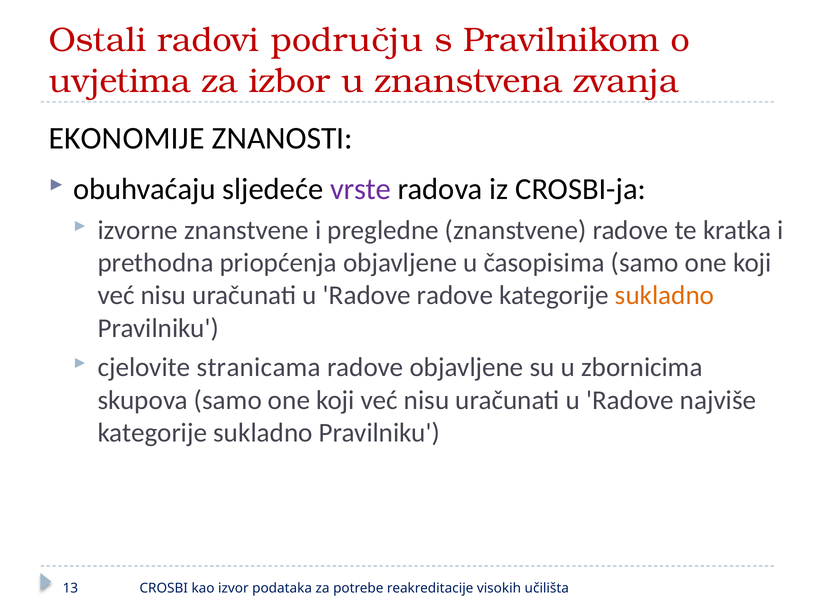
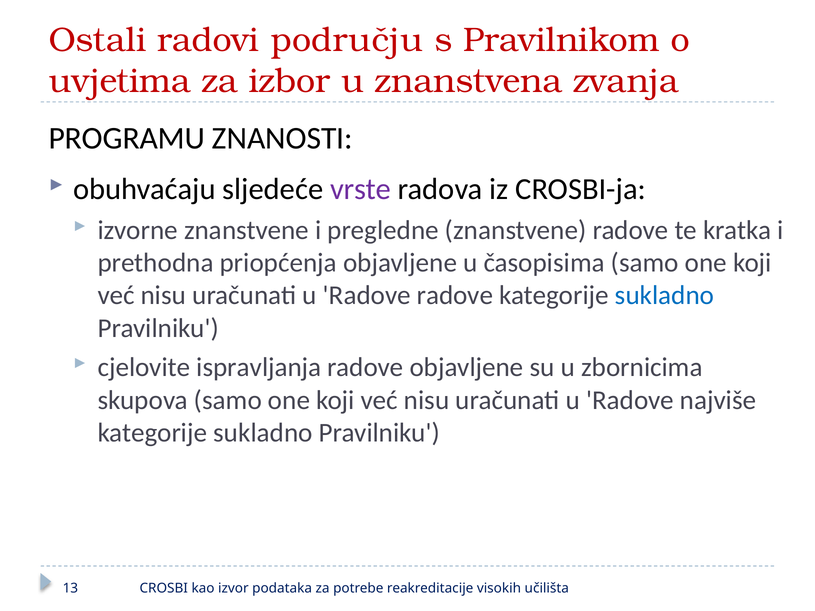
EKONOMIJE: EKONOMIJE -> PROGRAMU (127, 138)
sukladno colour: orange -> blue (665, 296)
stranicama: stranicama -> ispravljanja (259, 368)
